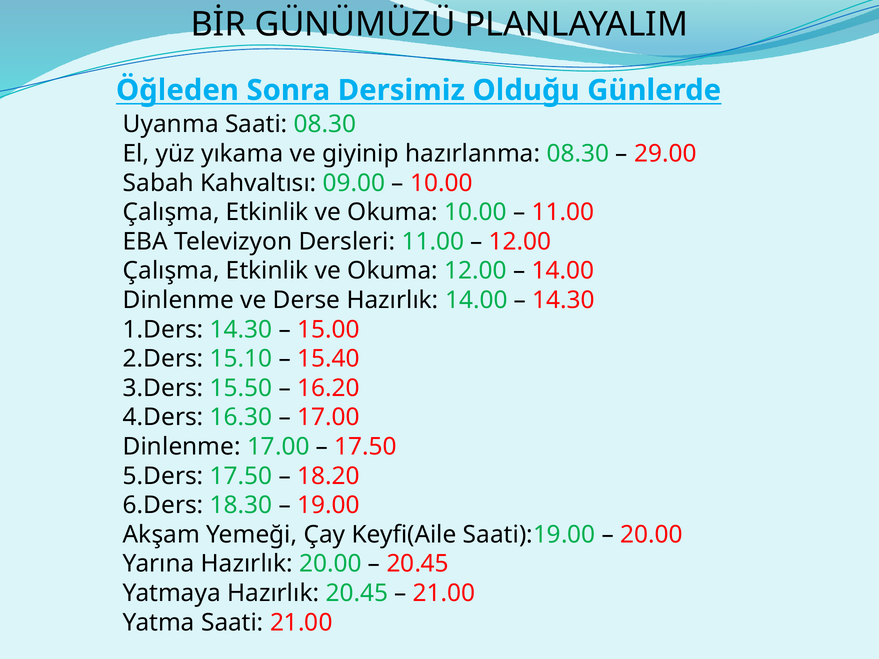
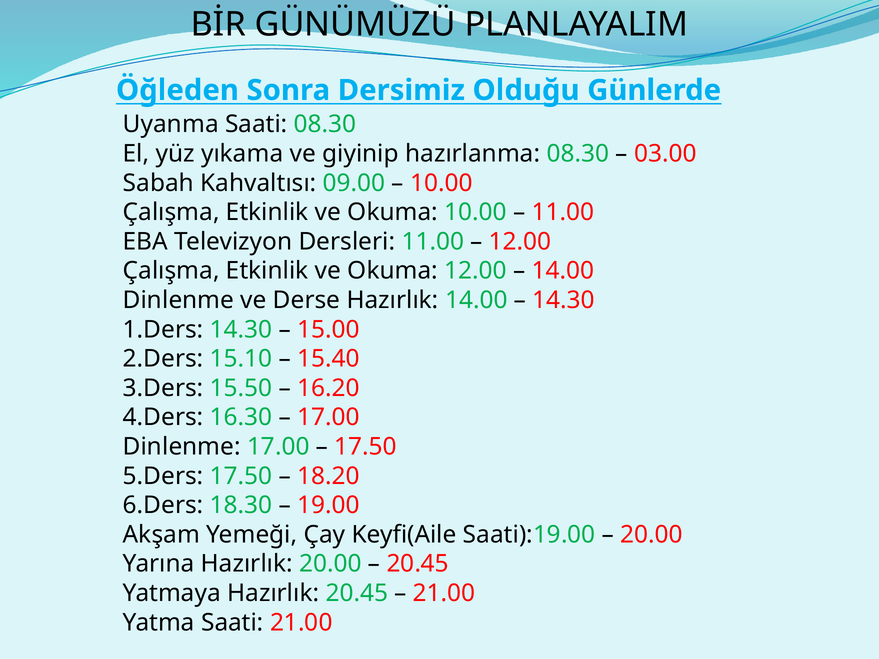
29.00: 29.00 -> 03.00 (665, 154)
